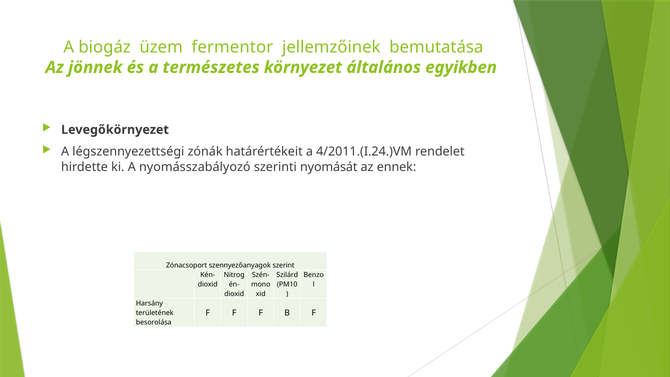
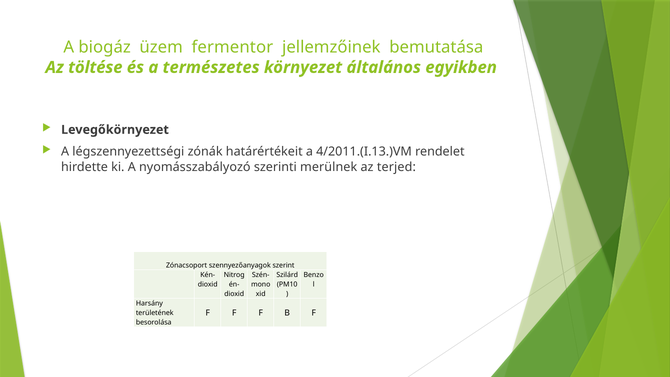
jönnek: jönnek -> töltése (95, 67)
4/2011.(I.24.)VM: 4/2011.(I.24.)VM -> 4/2011.(I.13.)VM (364, 152)
nyomását: nyomását -> merülnek (329, 167)
ennek: ennek -> terjed (396, 167)
